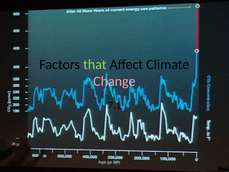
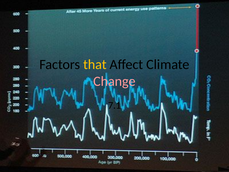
that colour: light green -> yellow (95, 64)
